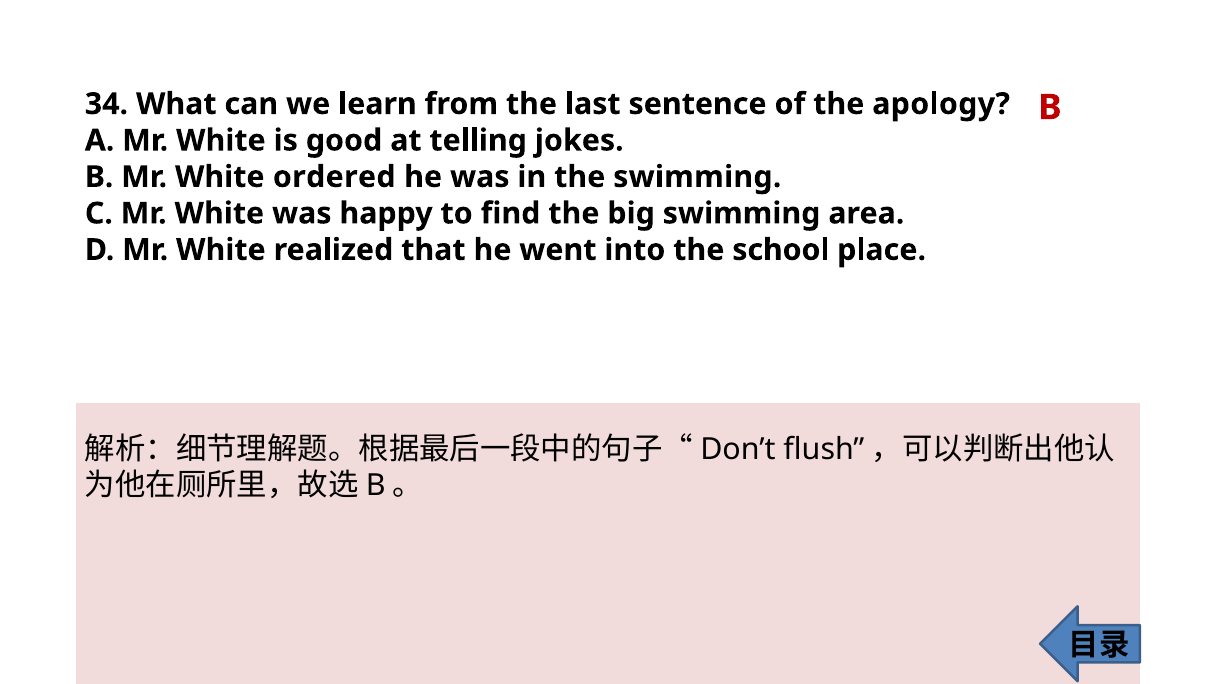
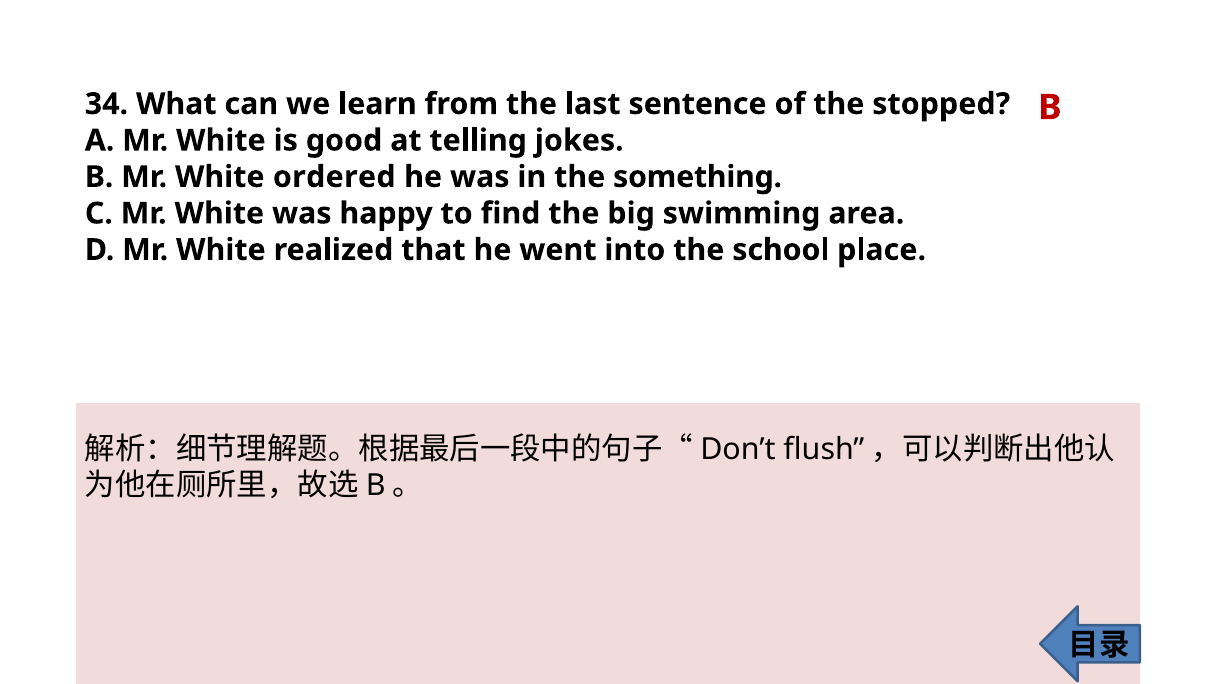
apology: apology -> stopped (941, 104)
the swimming: swimming -> something (698, 177)
